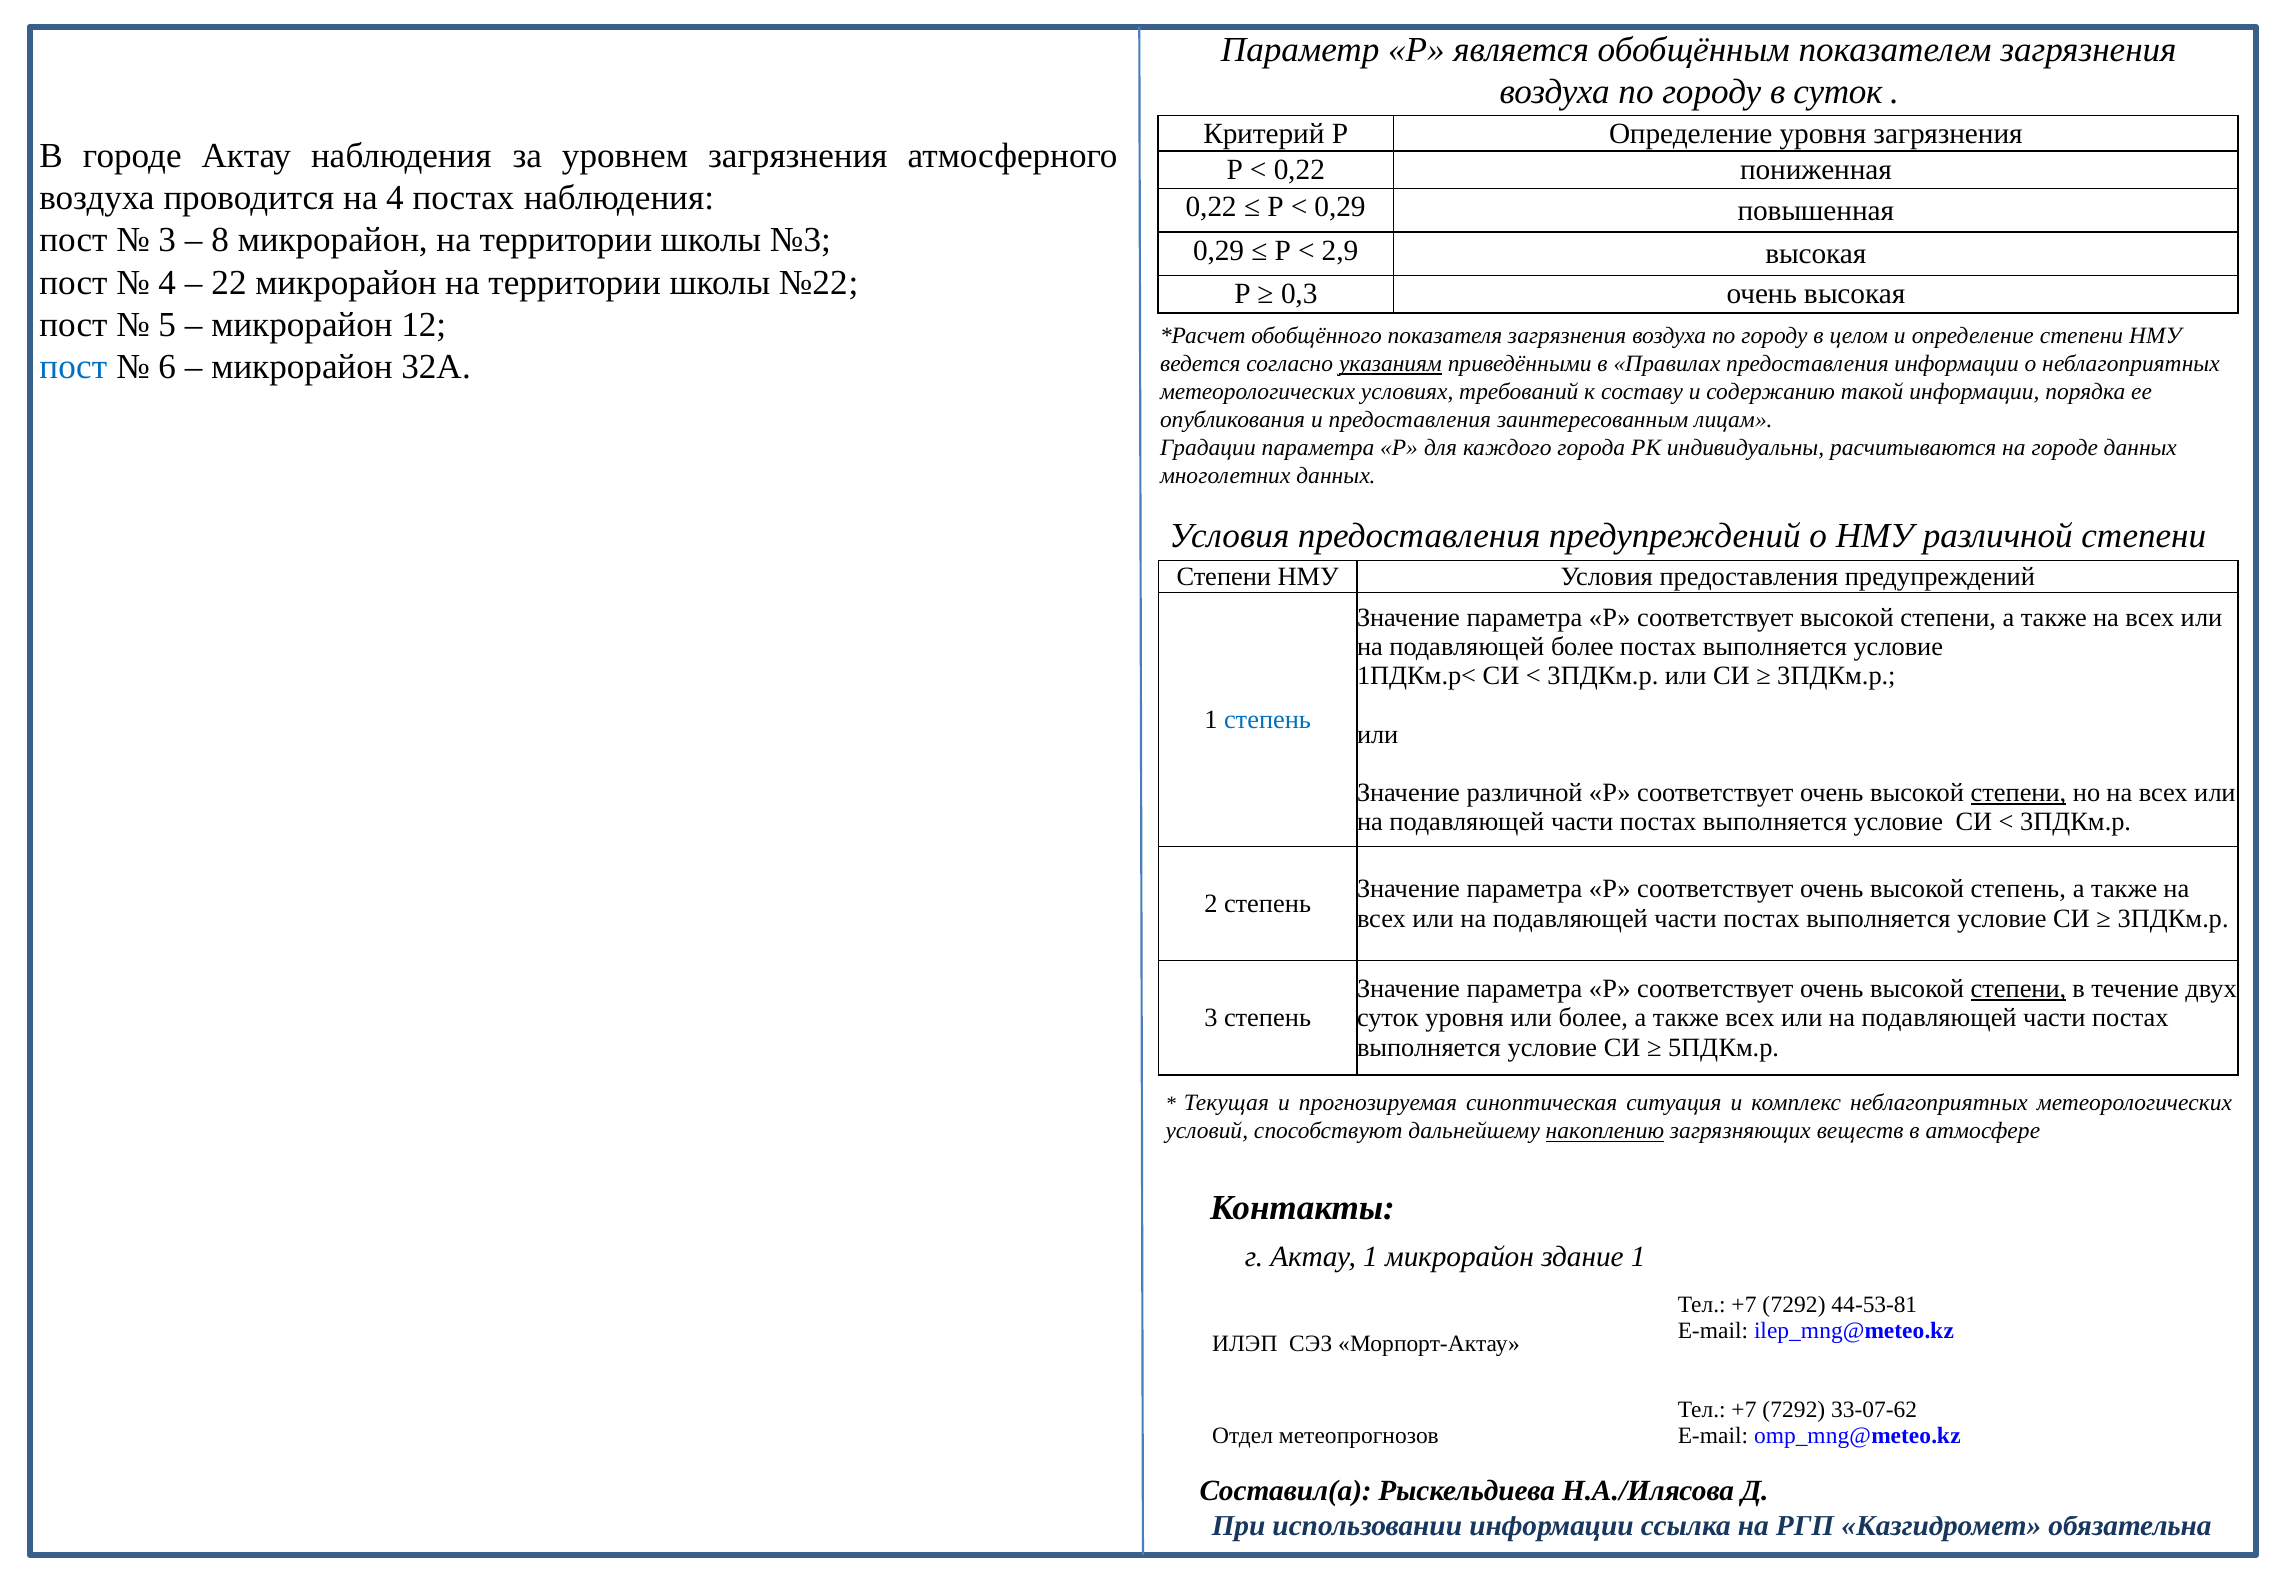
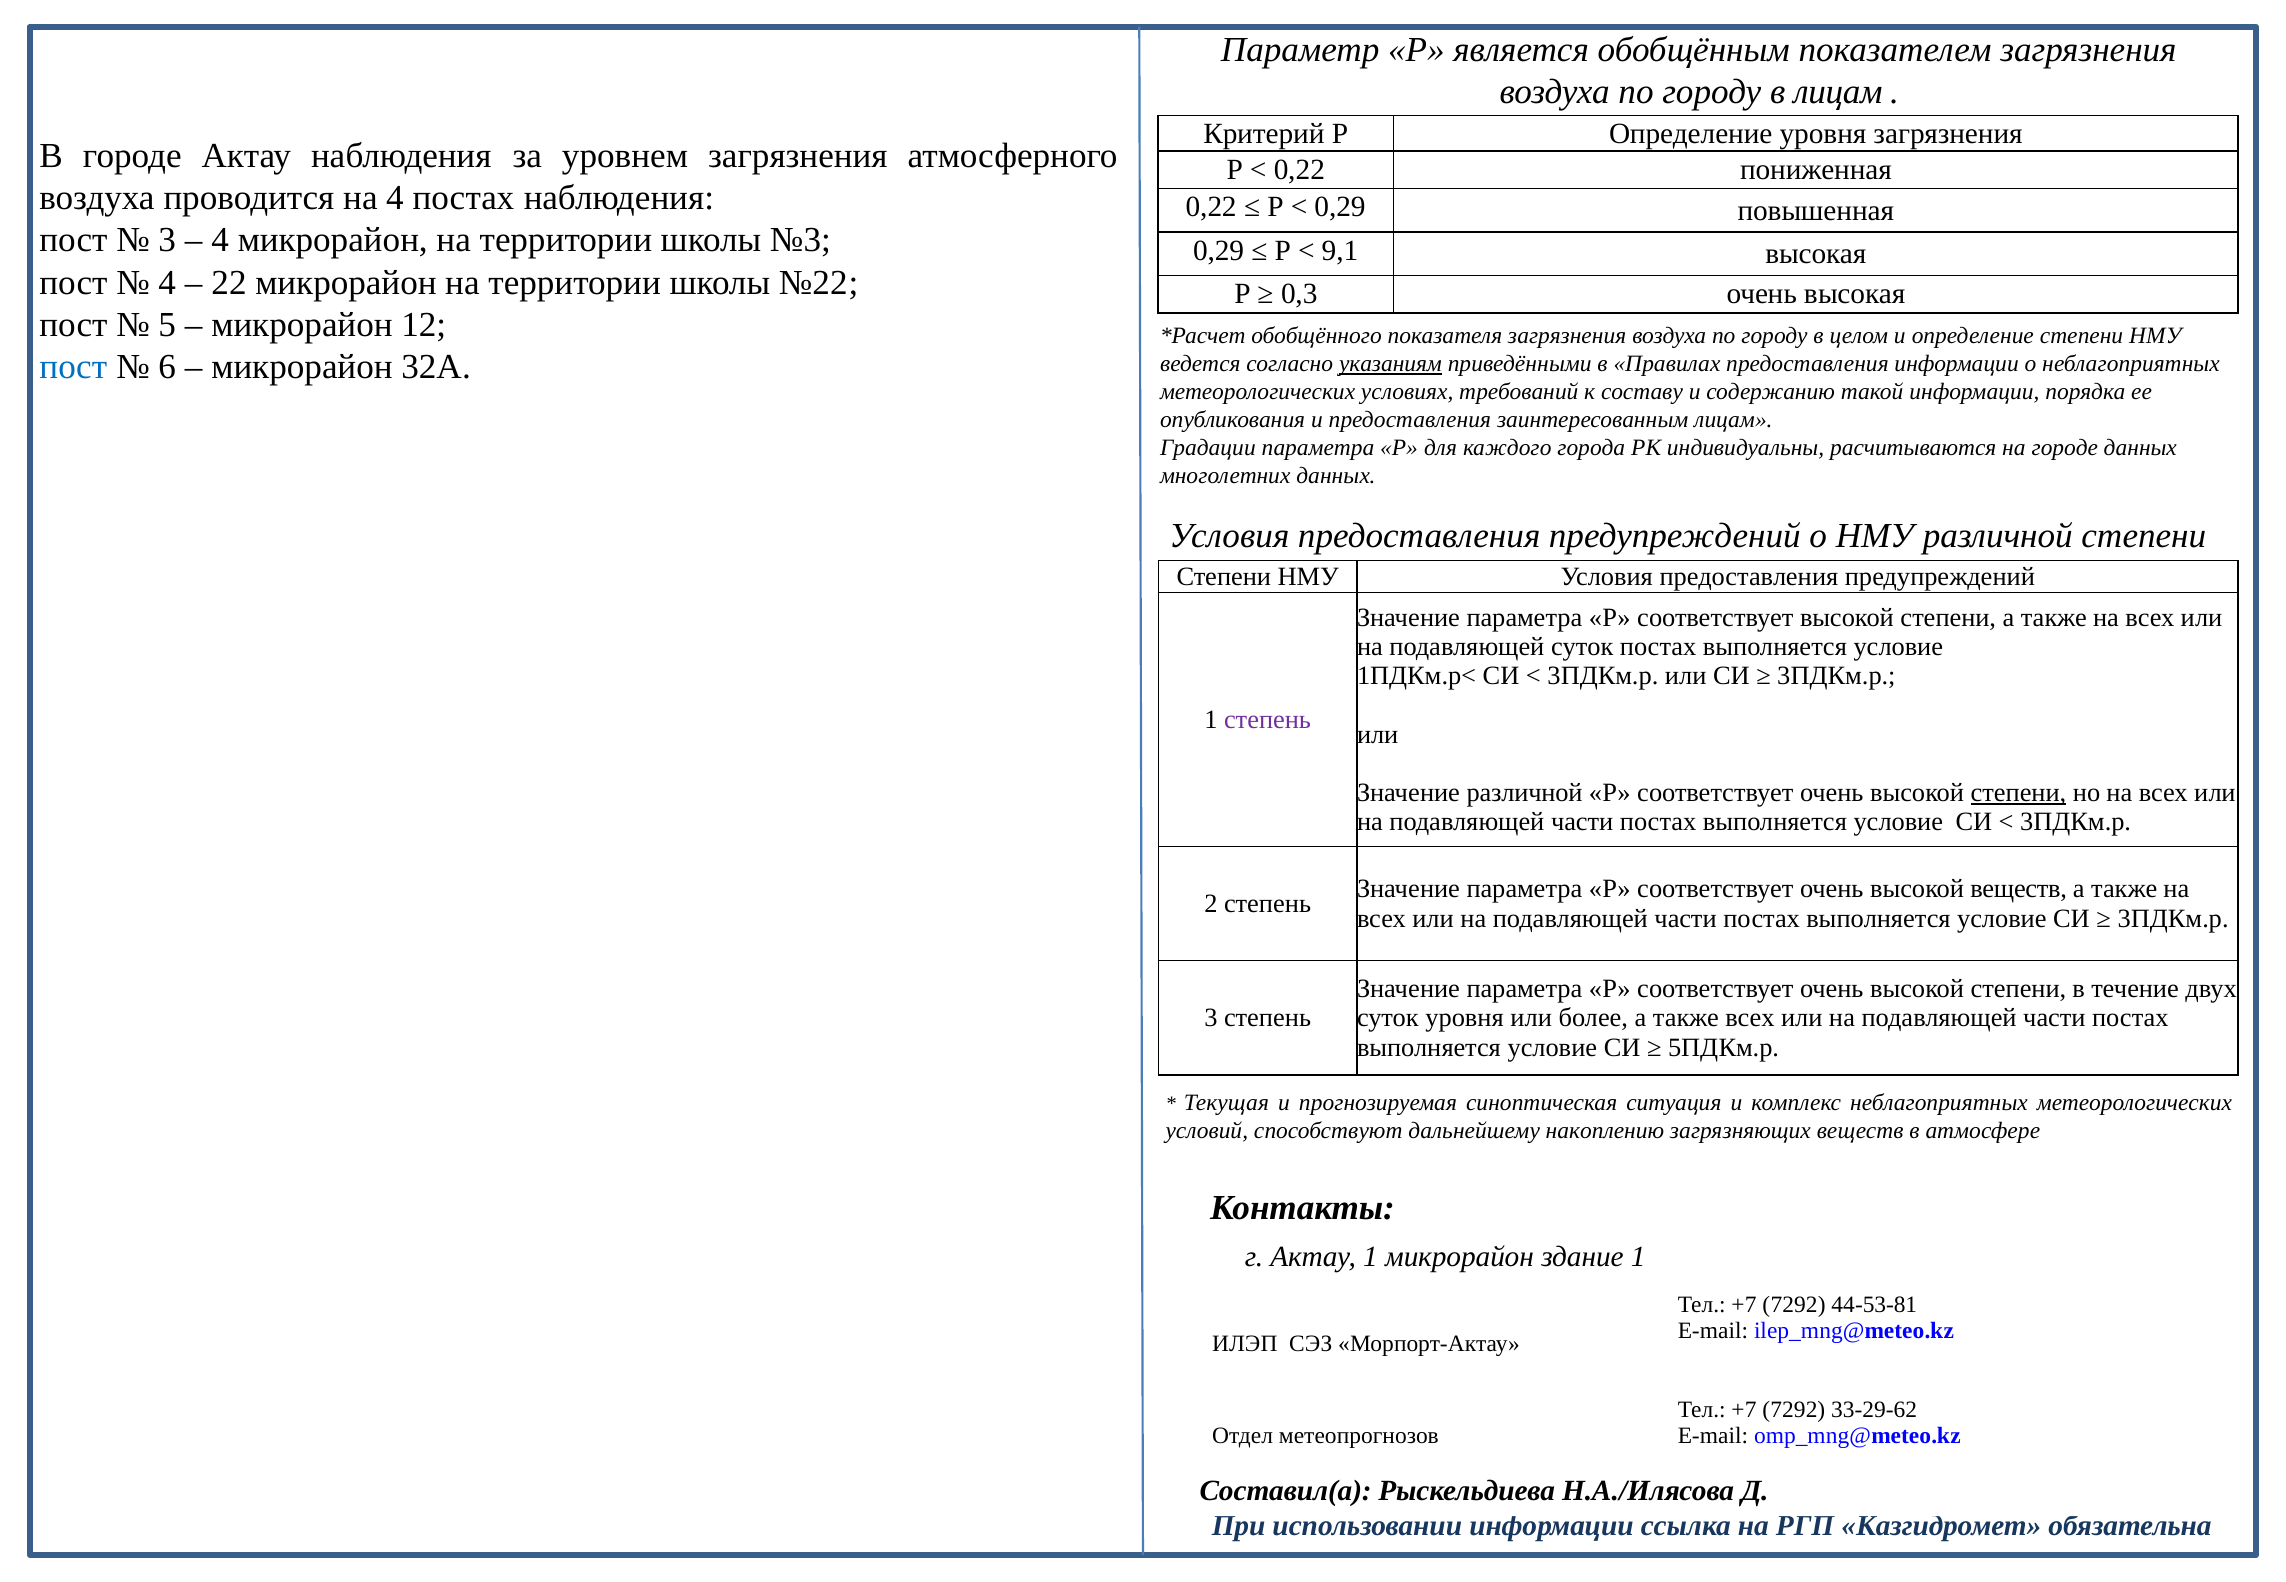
в суток: суток -> лицам (1838, 92)
8: 8 -> 4 (220, 240)
2,9: 2,9 -> 9,1 (1340, 251)
подавляющей более: более -> суток (1582, 647)
степень colour: blue -> purple (1268, 720)
высокой степень: степень -> веществ (2019, 890)
степени underline: present -> none (2019, 989)
накоплению underline: present -> none (1605, 1132)
33-07-62: 33-07-62 -> 33-29-62 (1874, 1410)
